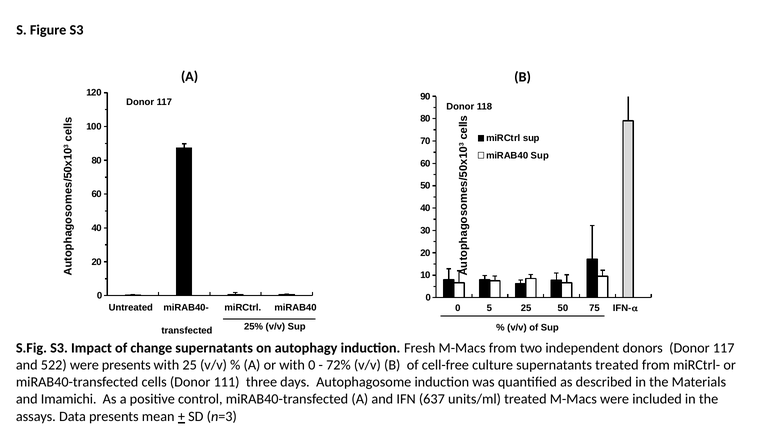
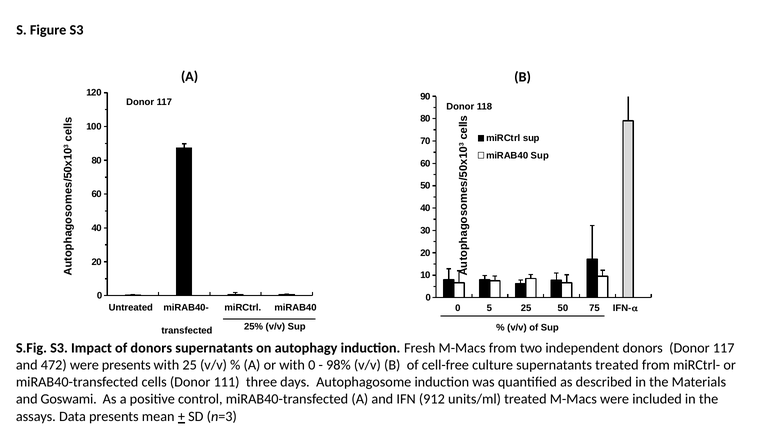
of change: change -> donors (151, 348)
522: 522 -> 472 (54, 365)
72%: 72% -> 98% (338, 365)
Imamichi: Imamichi -> Goswami (69, 399)
637: 637 -> 912 (432, 399)
